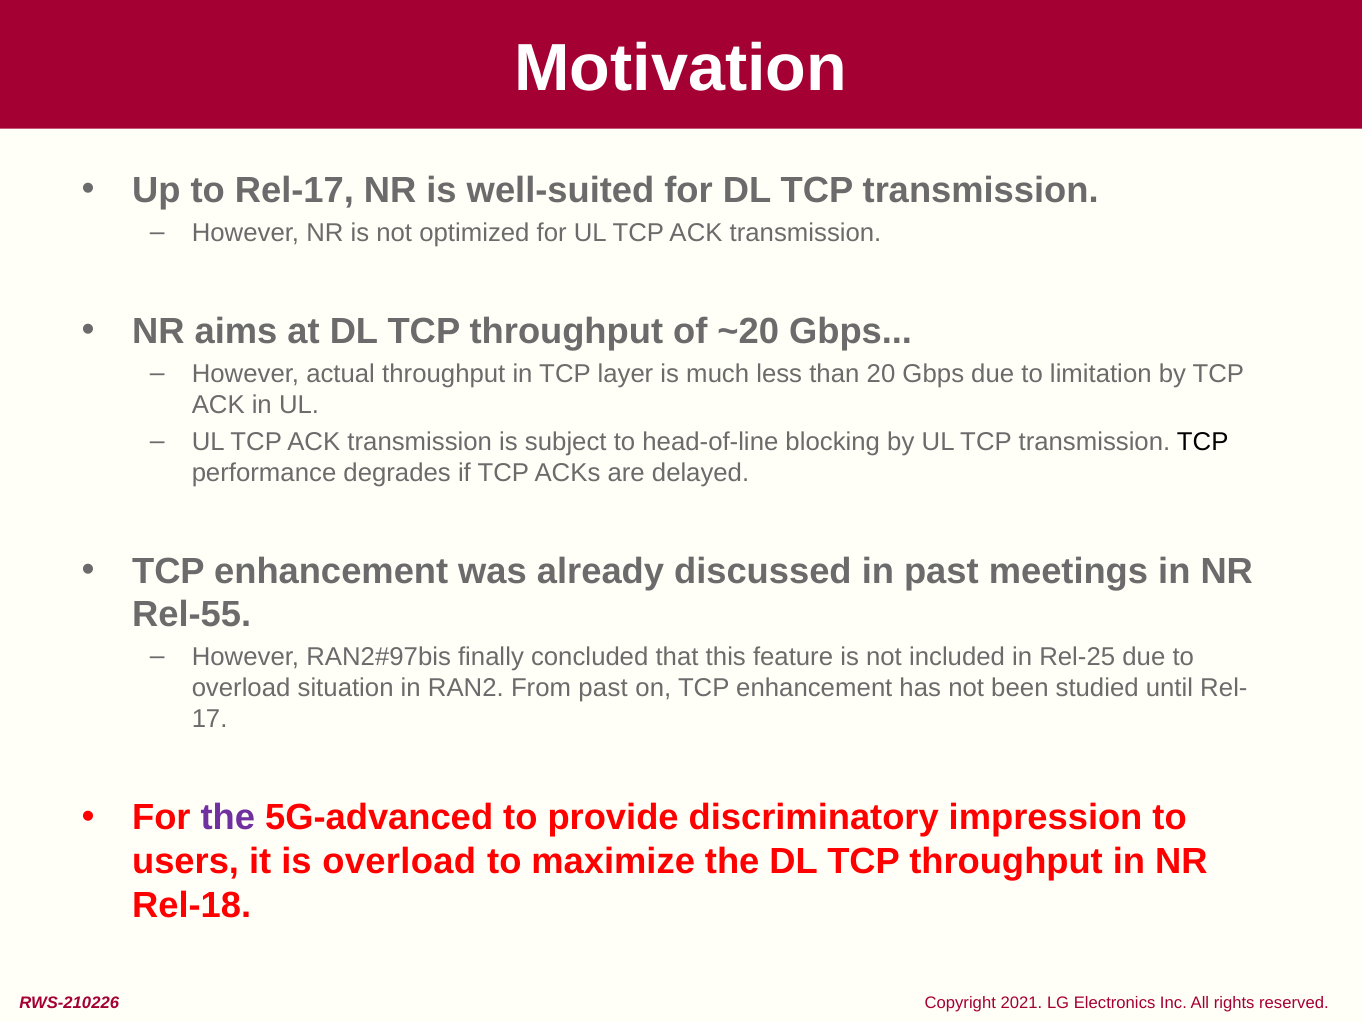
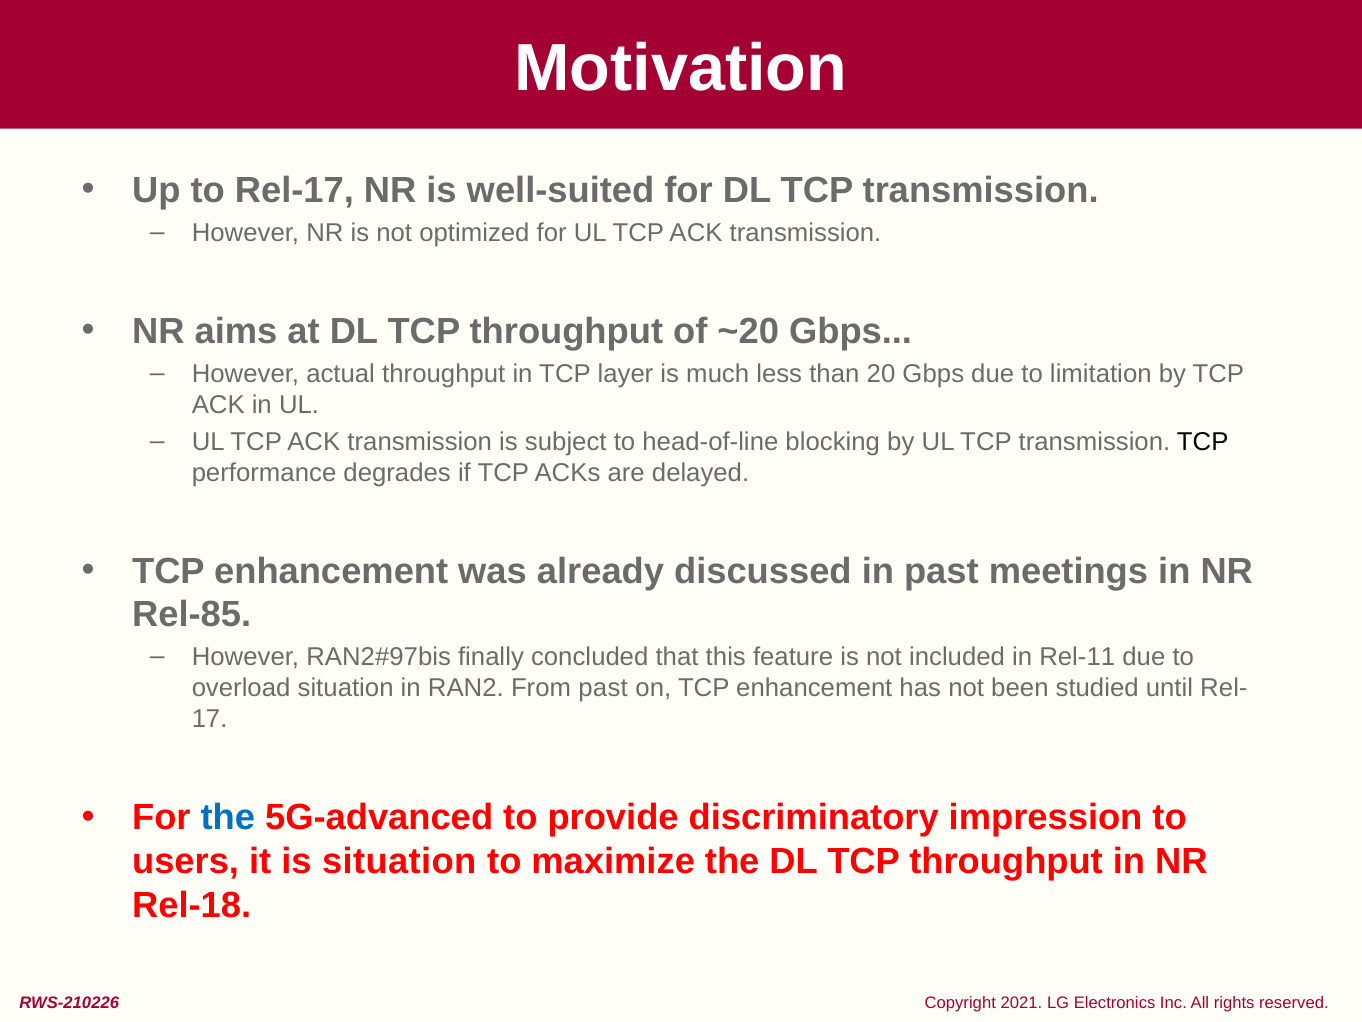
Rel-55: Rel-55 -> Rel-85 (192, 614)
Rel-25: Rel-25 -> Rel-11 (1077, 657)
the colour: purple -> blue (228, 817)
is overload: overload -> situation (399, 861)
